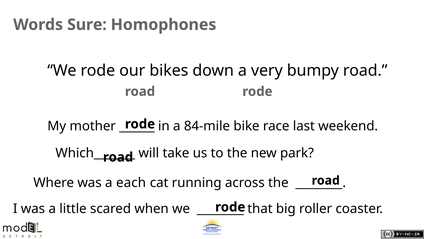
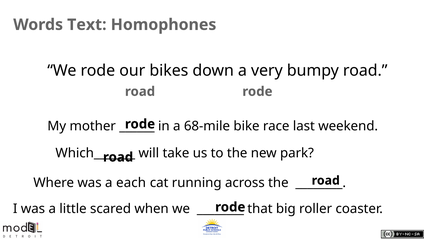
Sure: Sure -> Text (87, 25)
84-mile: 84-mile -> 68-mile (207, 126)
